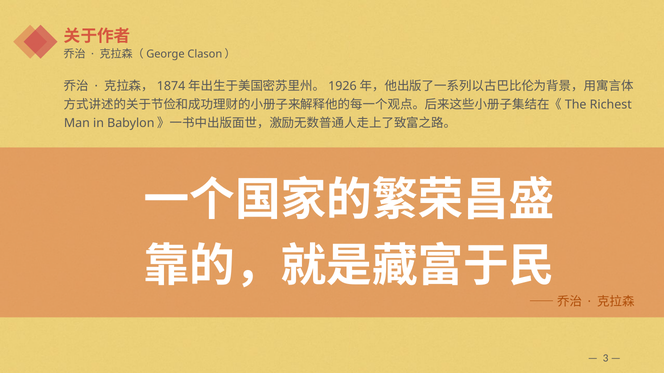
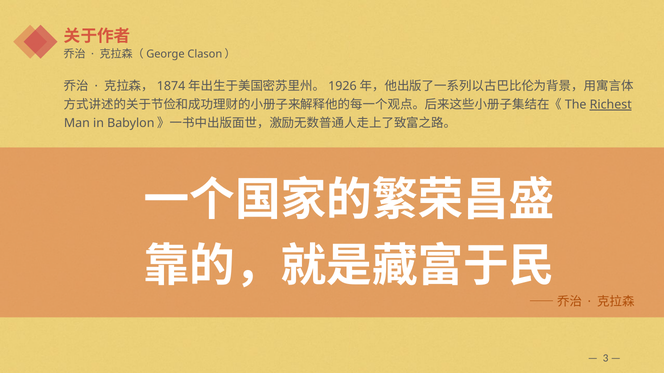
Richest underline: none -> present (611, 105)
